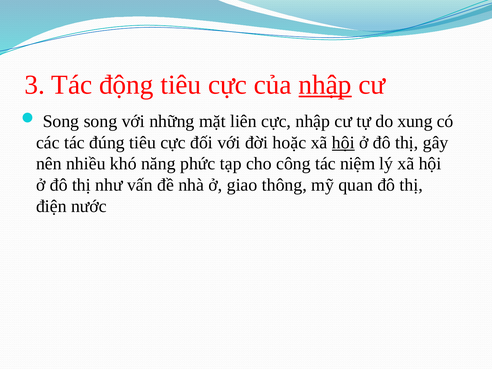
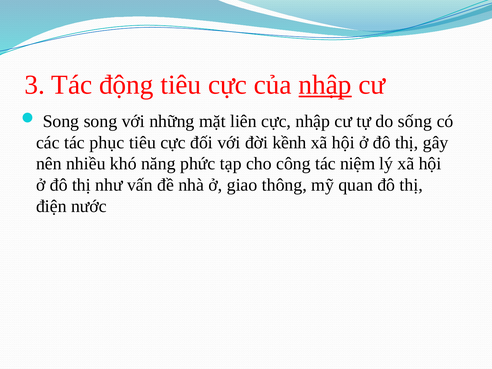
xung: xung -> sống (415, 121)
đúng: đúng -> phục (107, 142)
hoặc: hoặc -> kềnh (290, 142)
hội underline: present -> none (343, 142)
